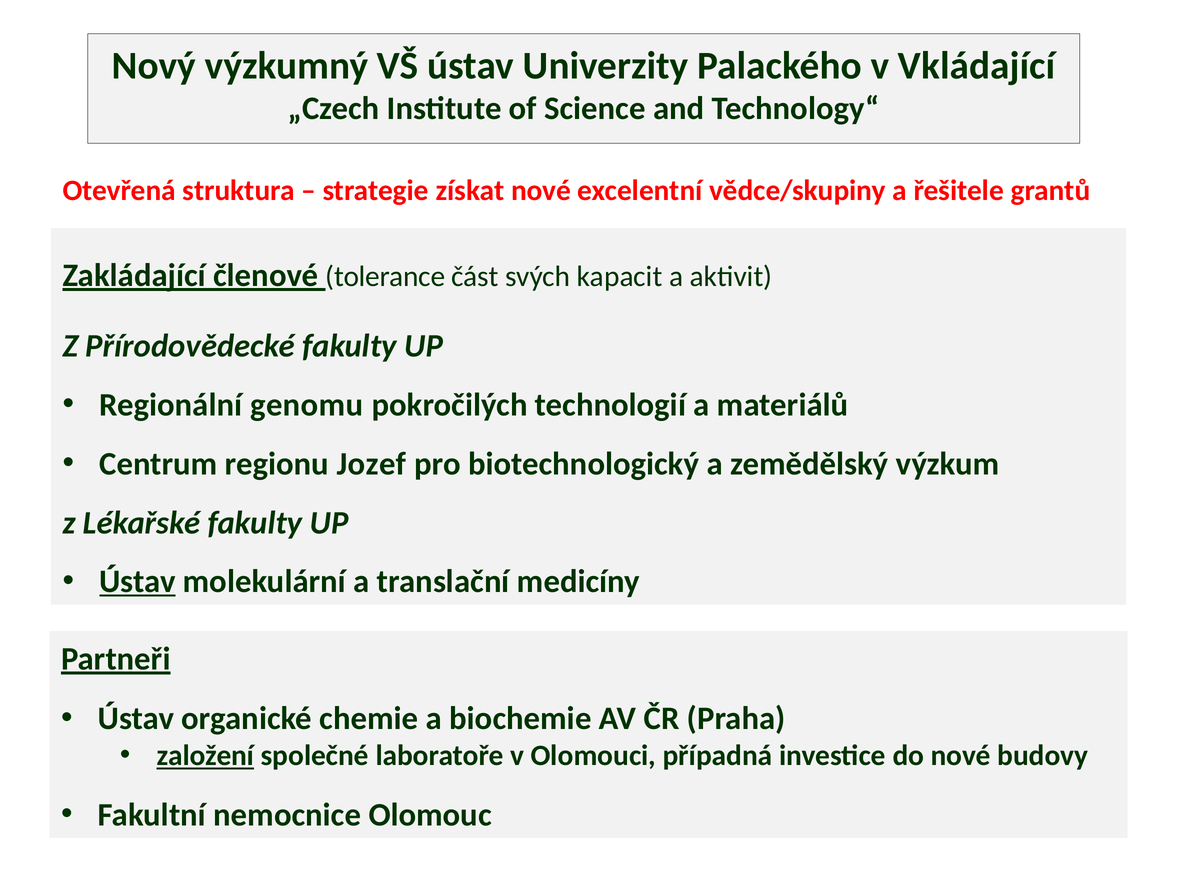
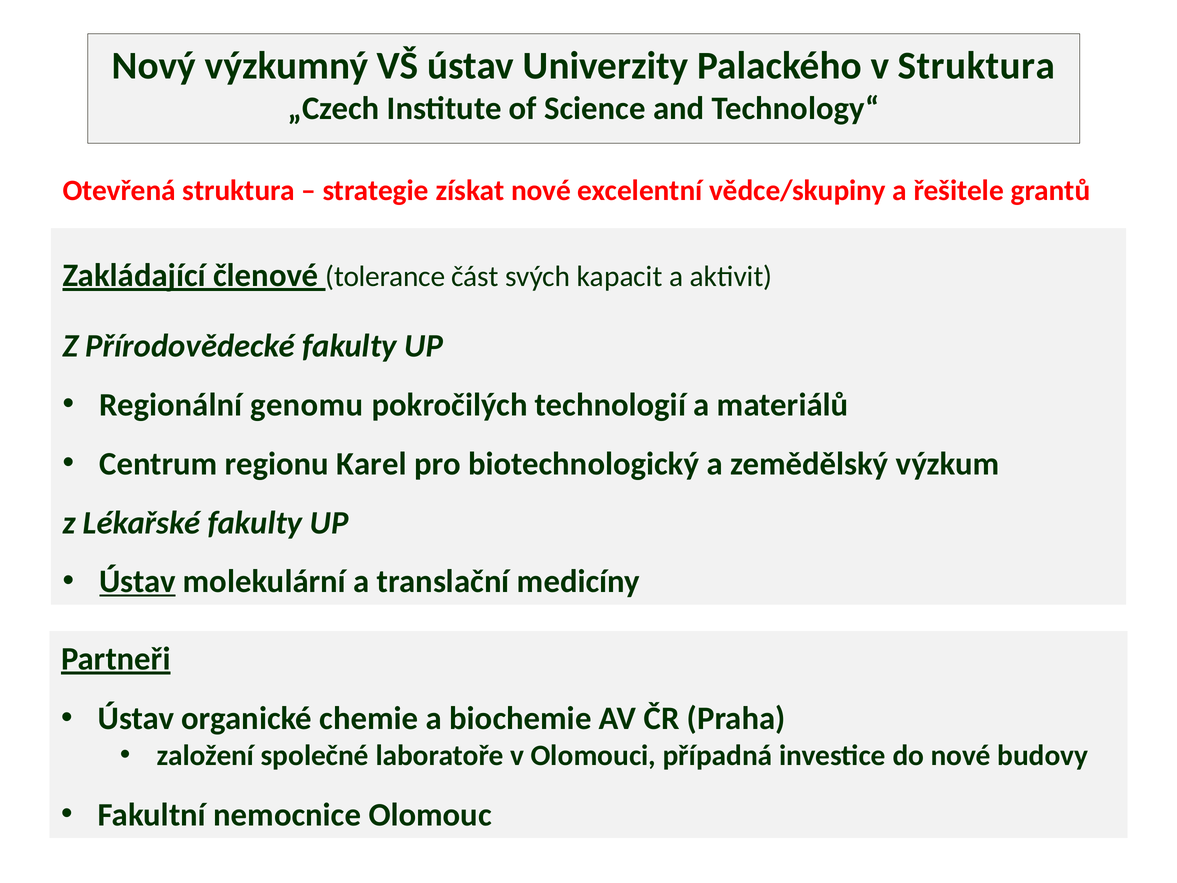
v Vkládající: Vkládající -> Struktura (976, 66)
Jozef: Jozef -> Karel (372, 464)
založení underline: present -> none (205, 756)
